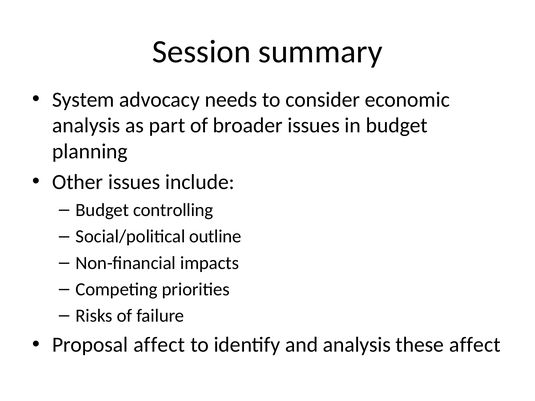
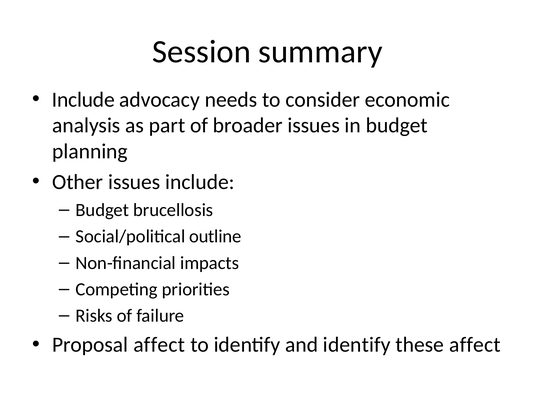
System: System -> Include (83, 100)
controlling: controlling -> brucellosis (173, 210)
and analysis: analysis -> identify (357, 345)
